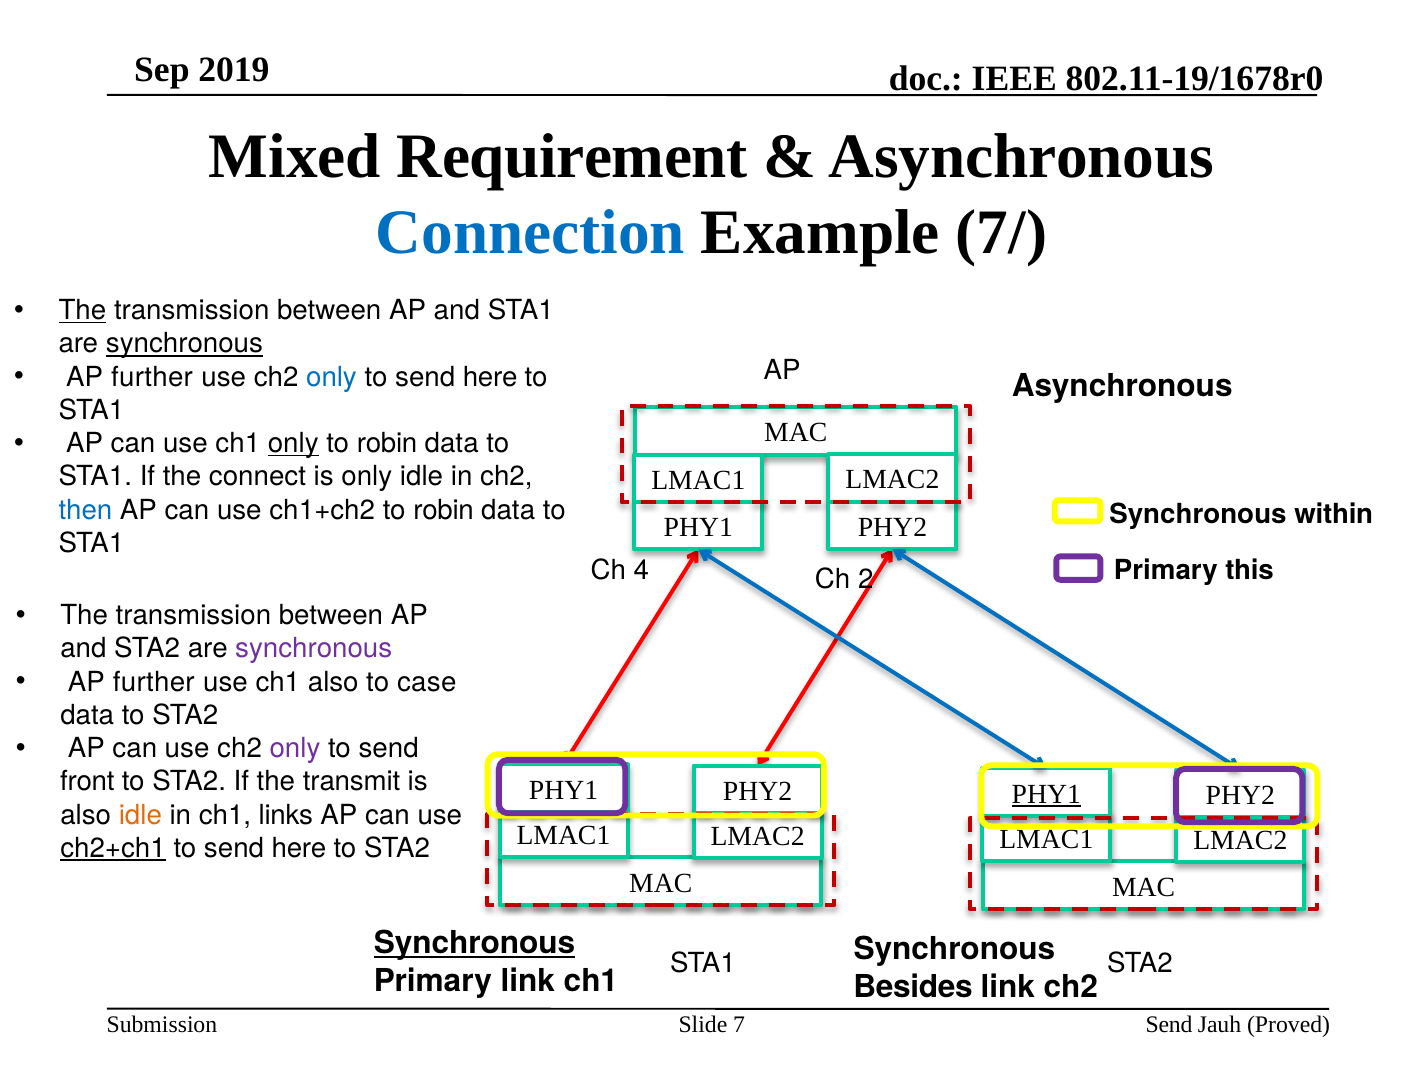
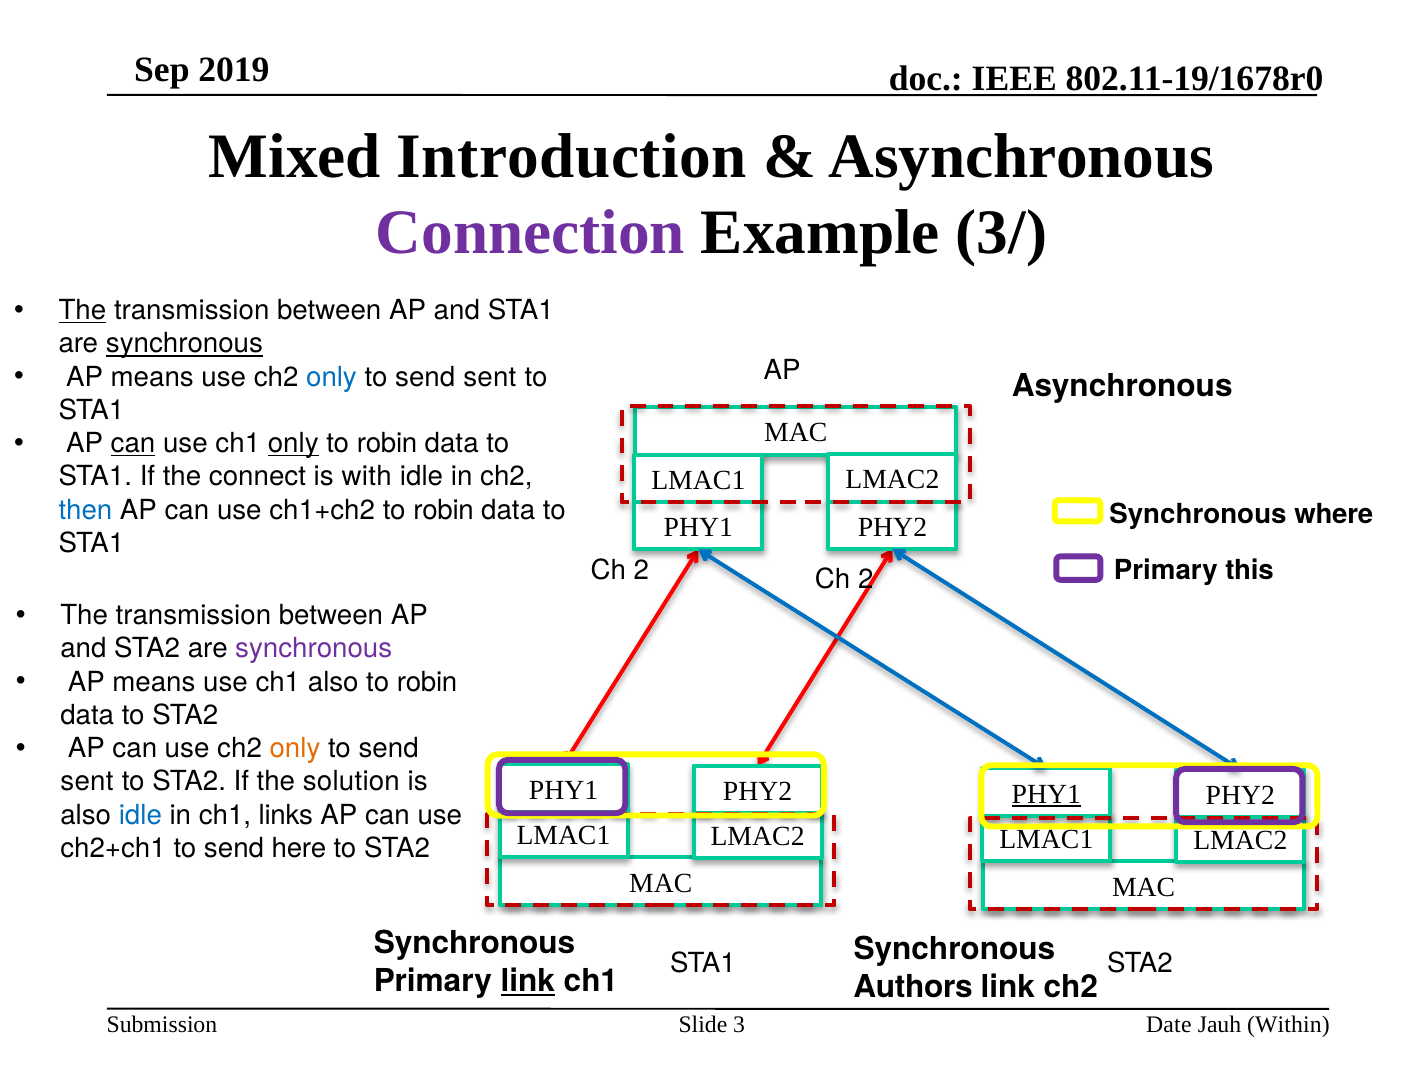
Requirement: Requirement -> Introduction (572, 156)
Connection colour: blue -> purple (530, 232)
7/: 7/ -> 3/ (1002, 232)
further: further -> means (152, 377)
here: here -> sent (490, 377)
can underline: none -> present (133, 444)
is only: only -> with (367, 477)
within: within -> where (1334, 515)
4: 4 -> 2 (641, 571)
further: further -> means (154, 682)
case: case -> robin (427, 682)
only colour: purple -> orange (295, 748)
front: front -> sent (87, 782)
transmit: transmit -> solution (351, 782)
idle colour: orange -> blue (140, 815)
ch2+ch1 underline: present -> none (113, 848)
Synchronous underline: present -> none (475, 943)
link underline: none -> present (528, 981)
Besides: Besides -> Authors (913, 987)
7: 7 -> 3 (739, 1024)
Send: Send -> Date (1169, 1024)
Proved: Proved -> Within (1288, 1024)
